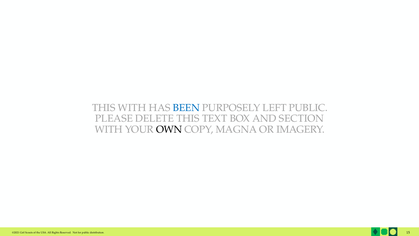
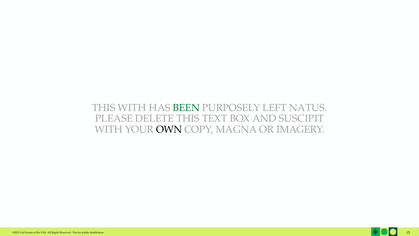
BEEN colour: blue -> green (186, 108)
LEFT PUBLIC: PUBLIC -> NATUS (308, 108)
SECTION: SECTION -> SUSCIPIT (301, 118)
